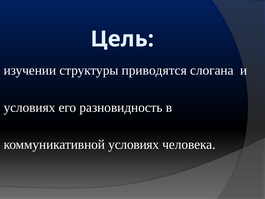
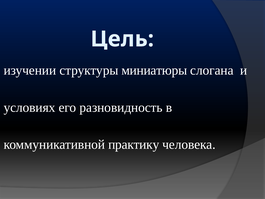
приводятся: приводятся -> миниатюры (154, 70)
коммуникативной условиях: условиях -> практику (134, 144)
